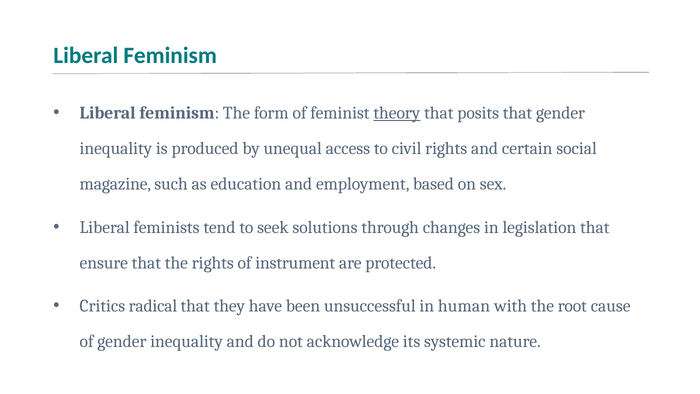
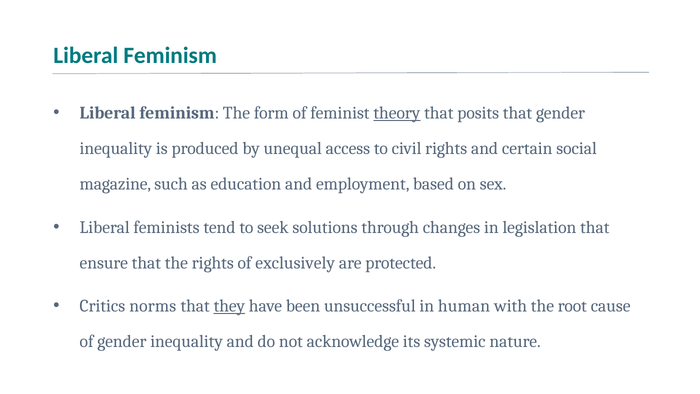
instrument: instrument -> exclusively (295, 263)
radical: radical -> norms (153, 306)
they underline: none -> present (229, 306)
